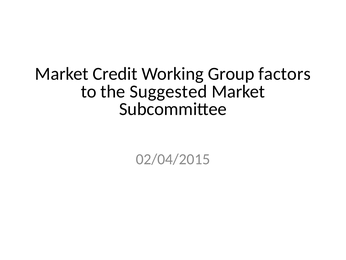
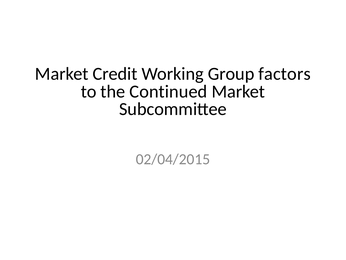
Suggested: Suggested -> Continued (168, 91)
